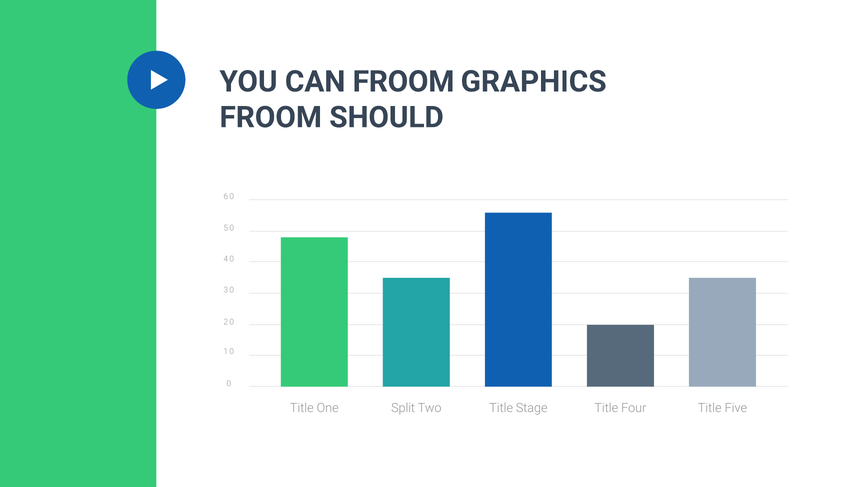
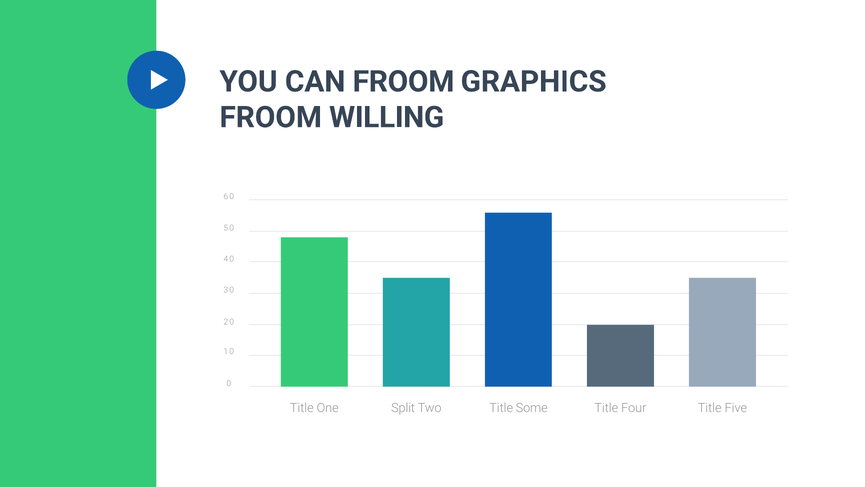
SHOULD: SHOULD -> WILLING (387, 117)
Stage: Stage -> Some (532, 408)
